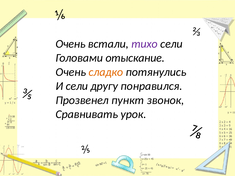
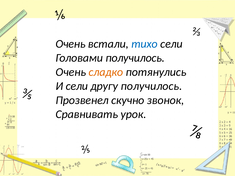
тихо colour: purple -> blue (145, 44)
Головами отыскание: отыскание -> получилось (135, 58)
другу понравился: понравился -> получилось (151, 86)
пункт: пункт -> скучно (128, 100)
